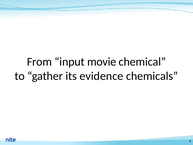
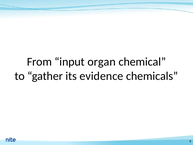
movie: movie -> organ (102, 62)
